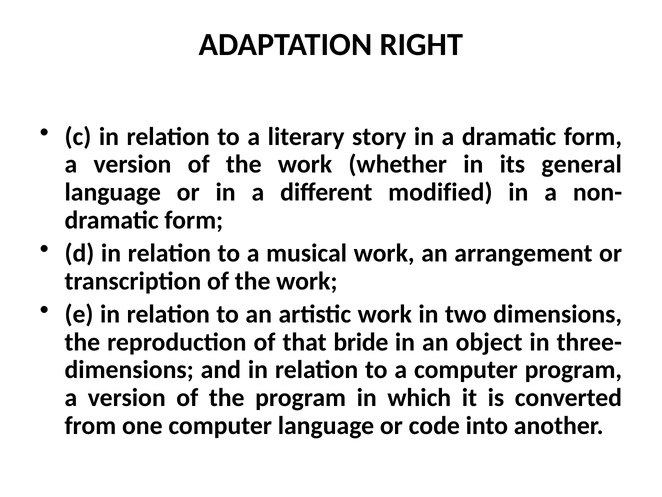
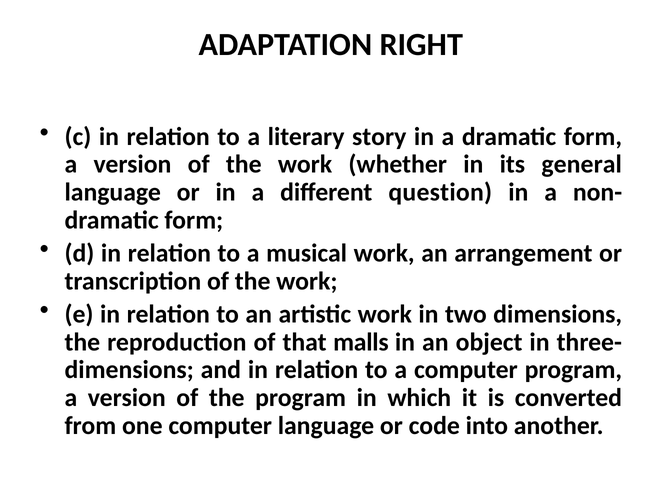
modified: modified -> question (440, 192)
bride: bride -> malls (361, 342)
